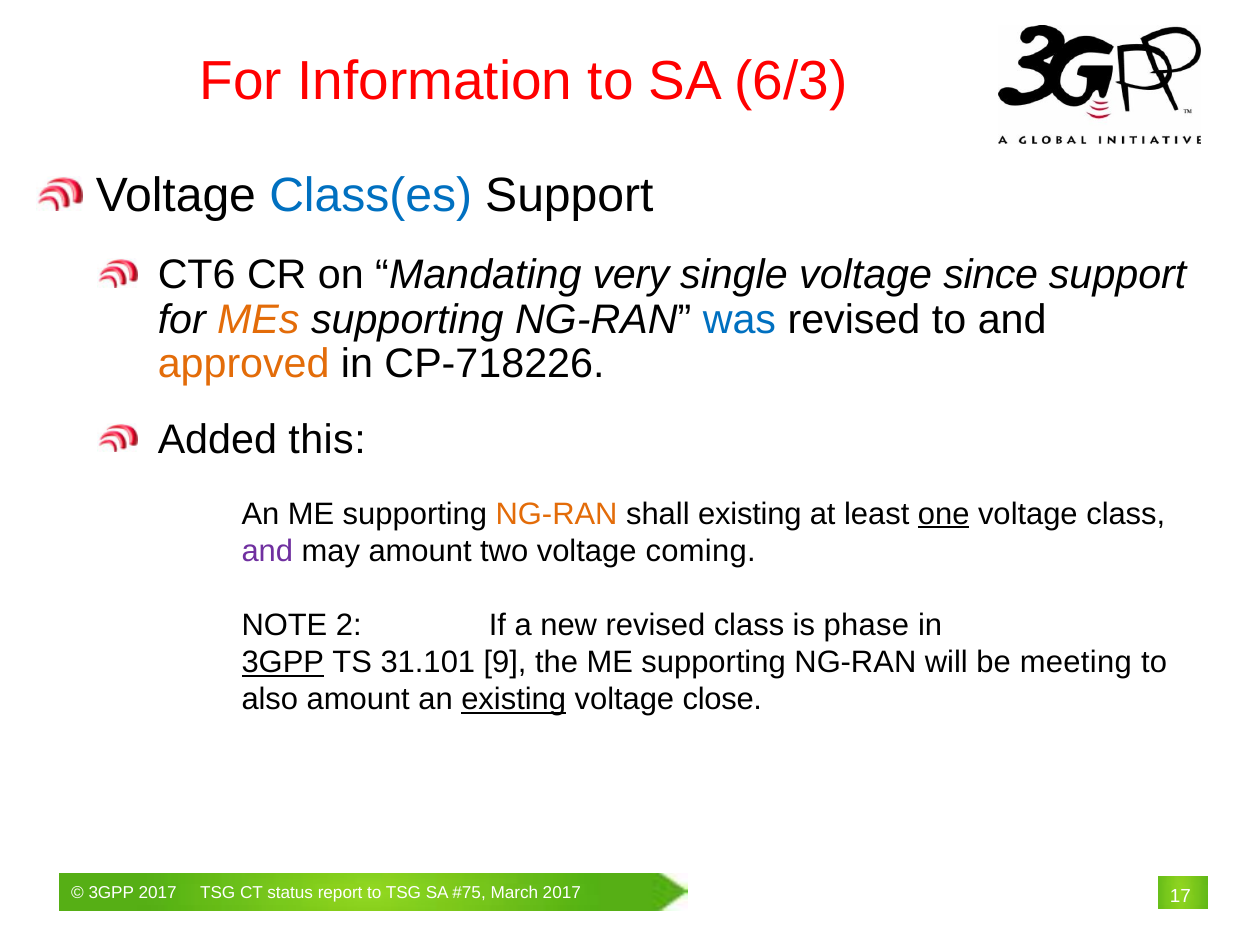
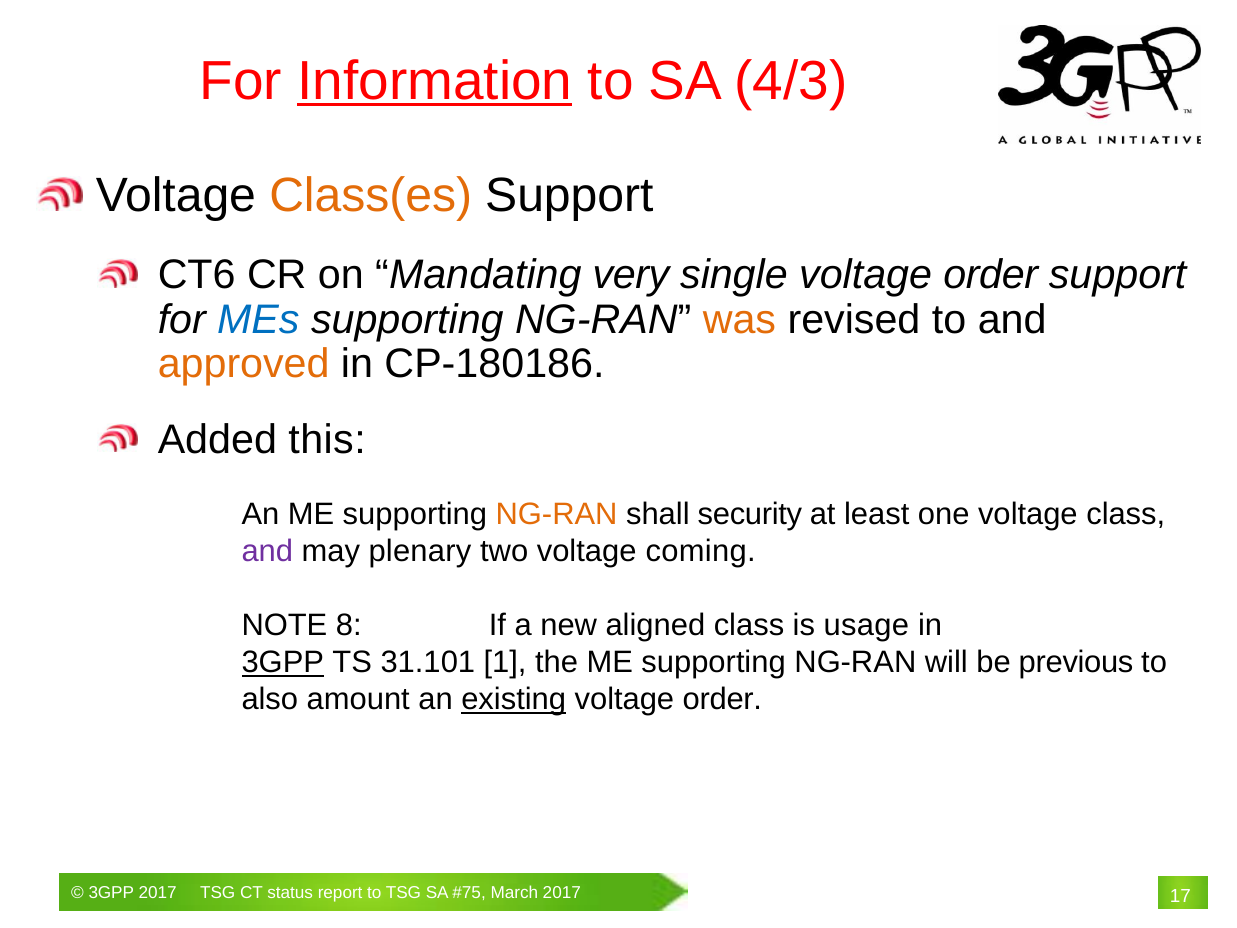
Information underline: none -> present (435, 81)
6/3: 6/3 -> 4/3 (791, 81)
Class(es colour: blue -> orange (371, 196)
single voltage since: since -> order (991, 275)
MEs colour: orange -> blue (258, 320)
was colour: blue -> orange (739, 320)
CP-718226: CP-718226 -> CP-180186 (494, 364)
shall existing: existing -> security (750, 514)
one underline: present -> none (944, 514)
may amount: amount -> plenary (420, 551)
2: 2 -> 8 (349, 625)
new revised: revised -> aligned (655, 625)
phase: phase -> usage (866, 625)
9: 9 -> 1 (505, 662)
meeting: meeting -> previous (1076, 662)
close: close -> order (722, 699)
